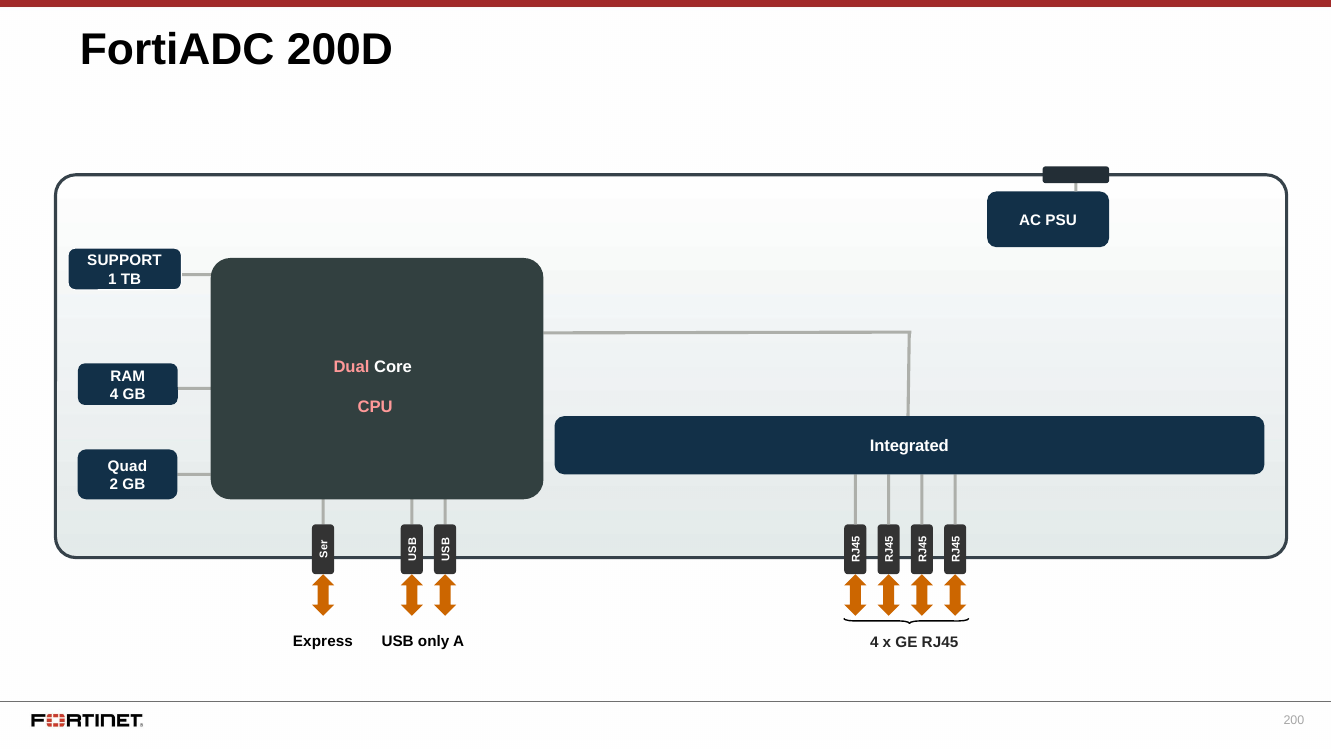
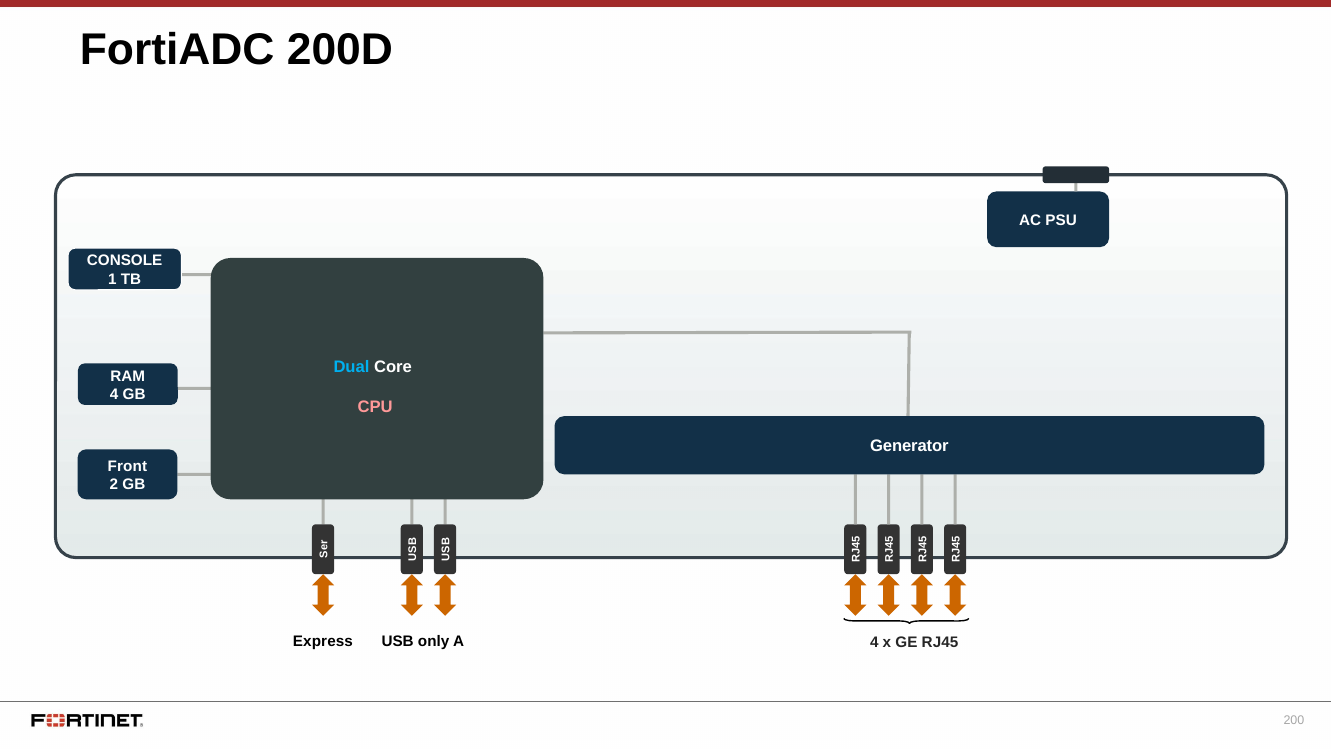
SUPPORT: SUPPORT -> CONSOLE (125, 261)
Dual colour: pink -> light blue (351, 367)
Integrated: Integrated -> Generator (909, 446)
Quad: Quad -> Front (127, 466)
